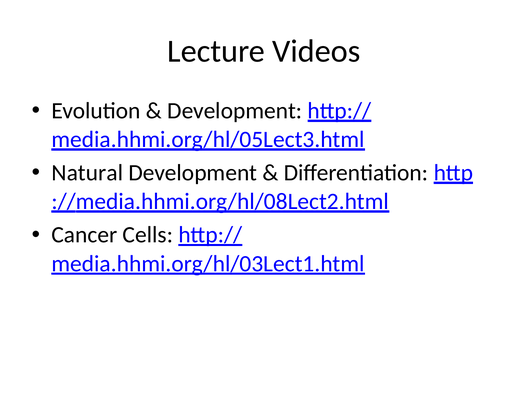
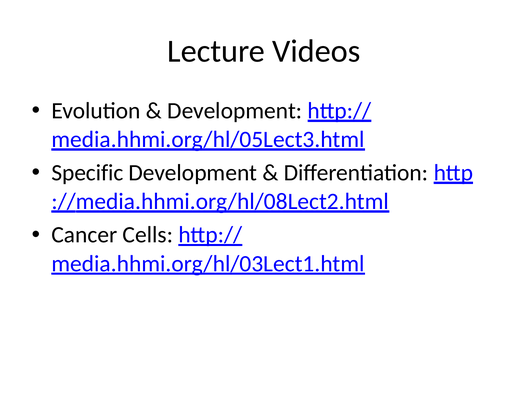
Natural: Natural -> Specific (87, 173)
